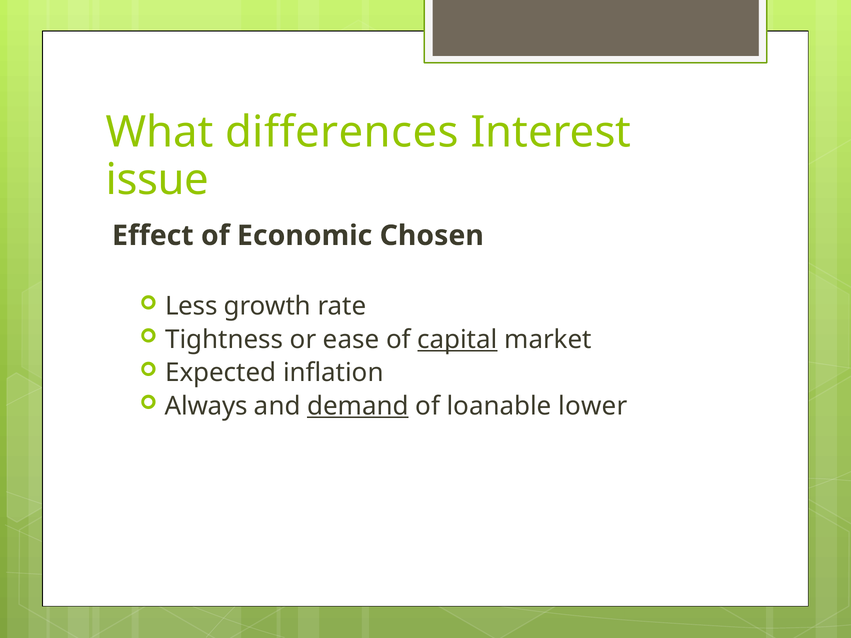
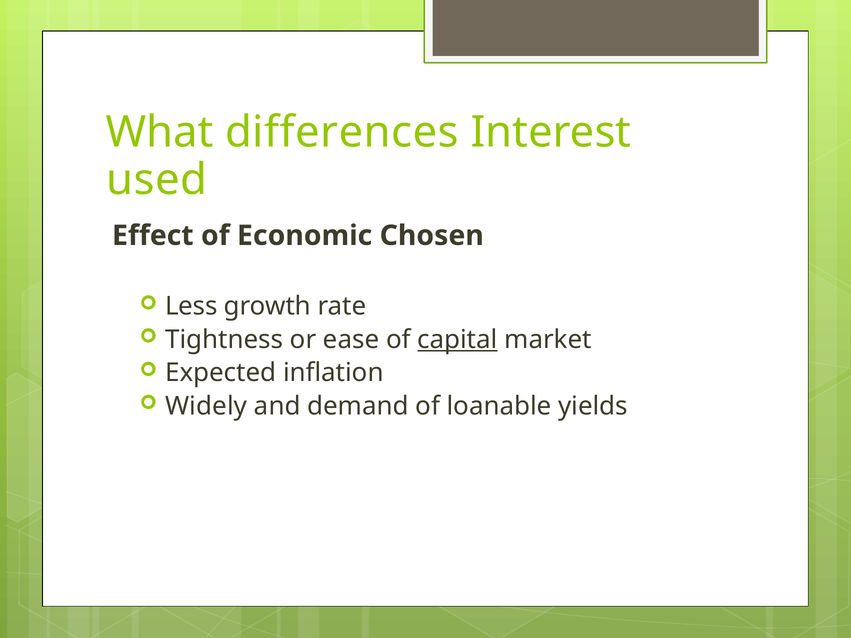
issue: issue -> used (157, 180)
Always: Always -> Widely (206, 406)
demand underline: present -> none (358, 406)
lower: lower -> yields (593, 406)
